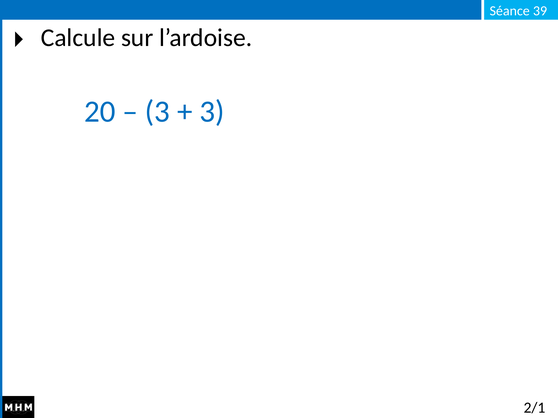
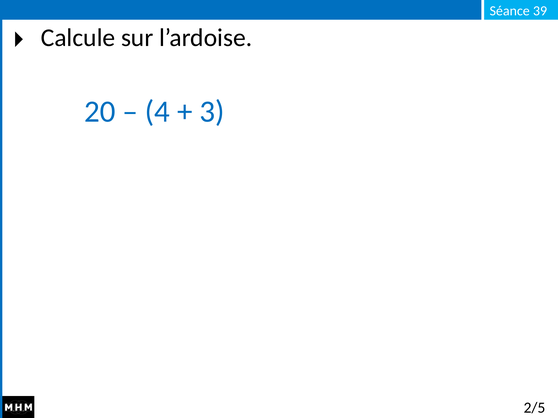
3: 3 -> 4 (157, 112)
2/1: 2/1 -> 2/5 (534, 408)
